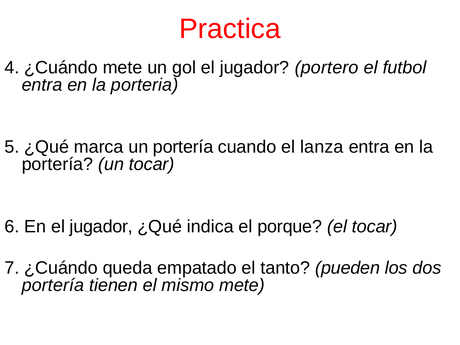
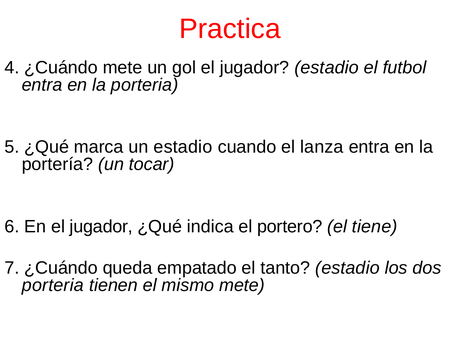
jugador portero: portero -> estadio (327, 68)
un portería: portería -> estadio (183, 147)
porque: porque -> portero (290, 227)
el tocar: tocar -> tiene (375, 227)
tanto pueden: pueden -> estadio (348, 268)
portería: portería -> porteria (53, 285)
